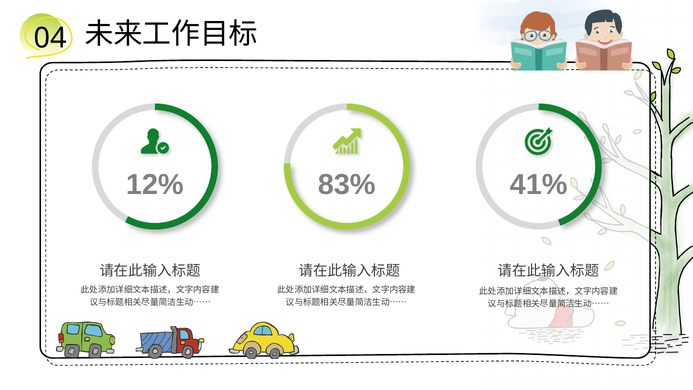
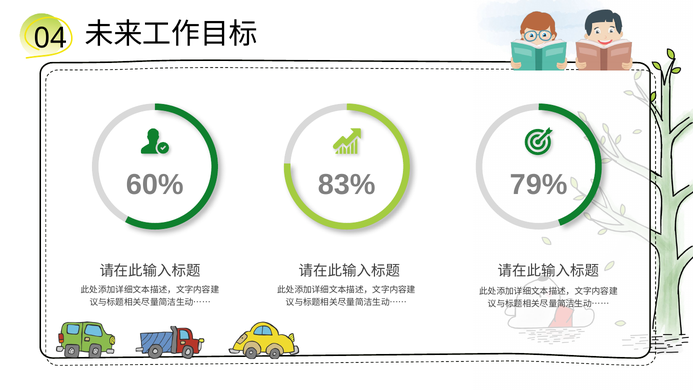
12%: 12% -> 60% (155, 184)
41%: 41% -> 79% (539, 184)
